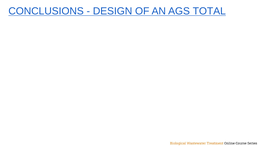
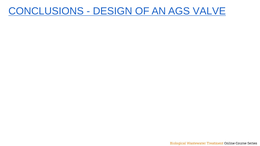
TOTAL: TOTAL -> VALVE (209, 11)
